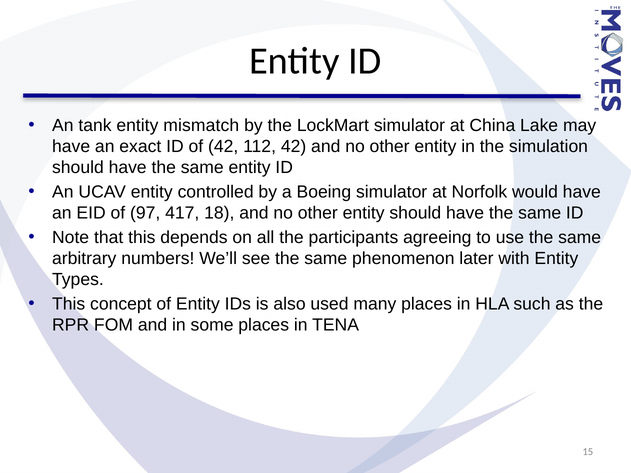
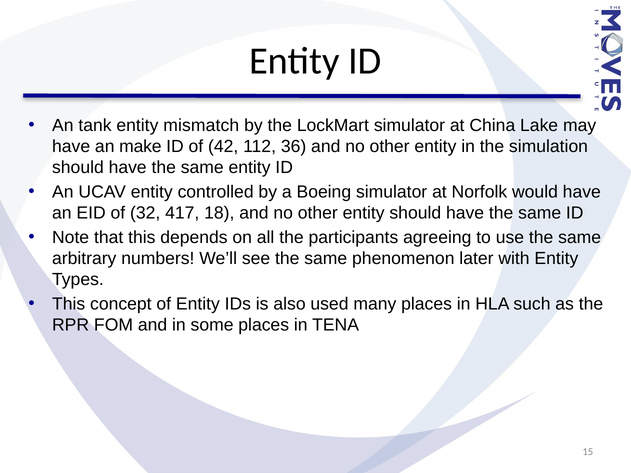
exact: exact -> make (140, 146)
112 42: 42 -> 36 (294, 146)
97: 97 -> 32 (145, 213)
